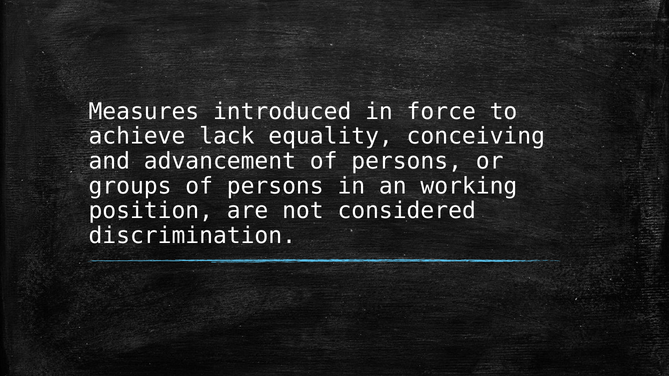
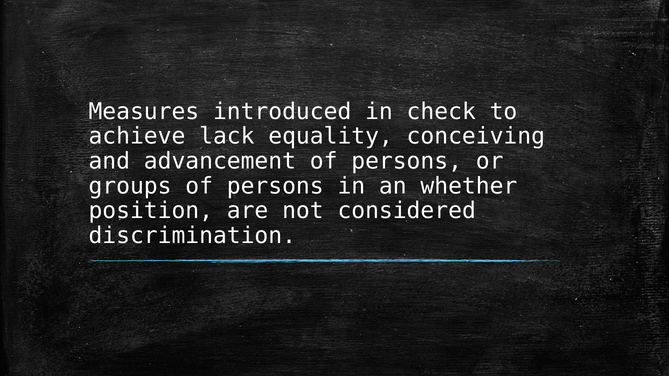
force: force -> check (441, 112)
working: working -> whether (469, 186)
